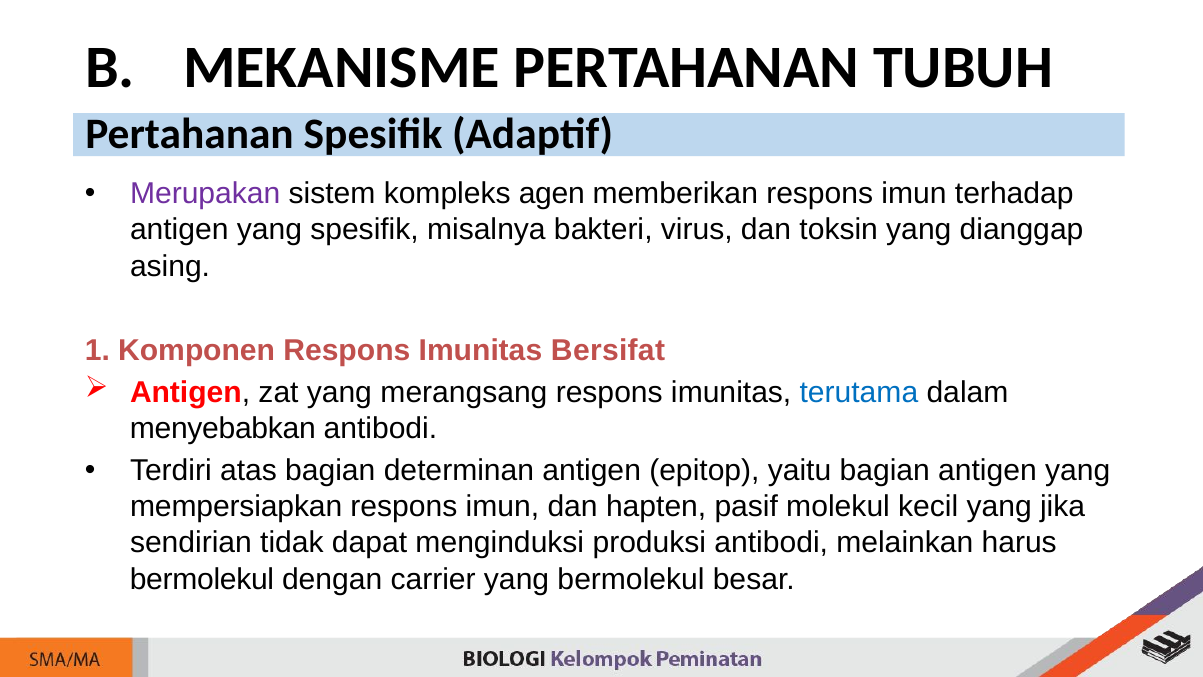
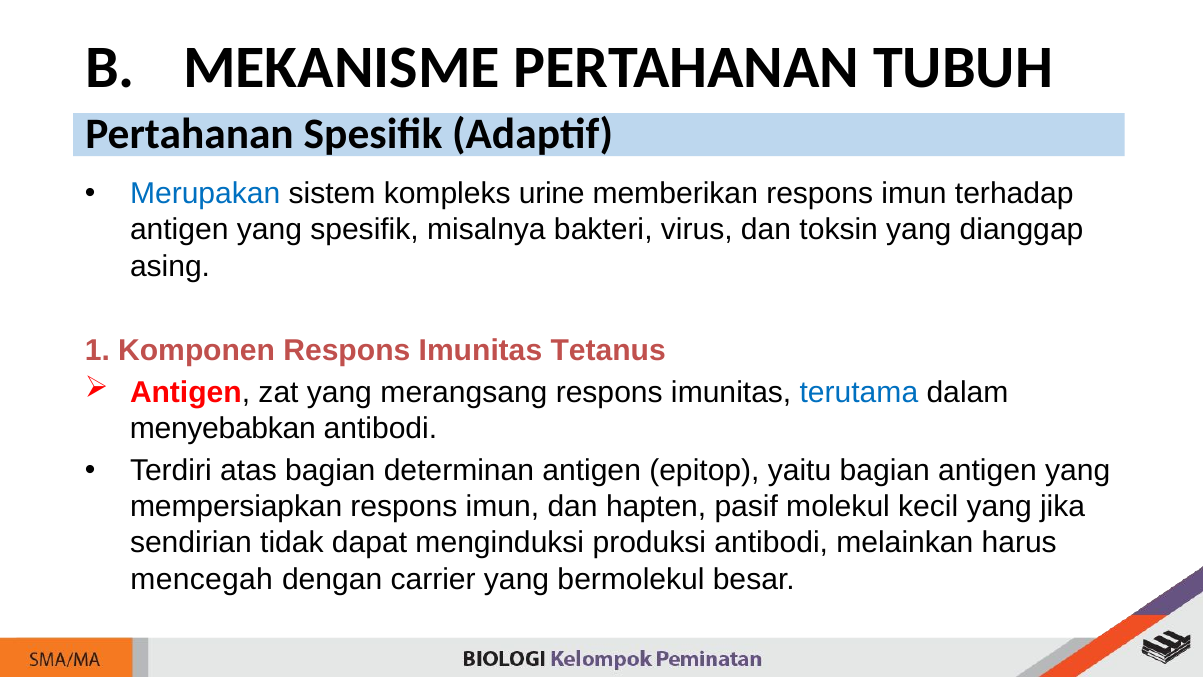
Merupakan colour: purple -> blue (205, 194)
agen: agen -> urine (552, 194)
Bersifat: Bersifat -> Tetanus (608, 350)
bermolekul: bermolekul -> mencegah (202, 579)
